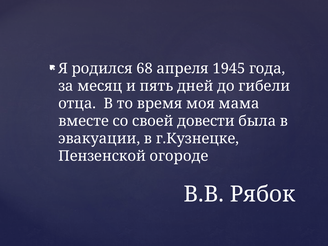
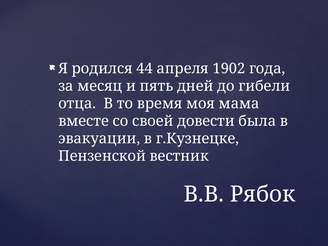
68: 68 -> 44 (145, 68)
1945: 1945 -> 1902 (229, 68)
огороде: огороде -> вестник (179, 156)
